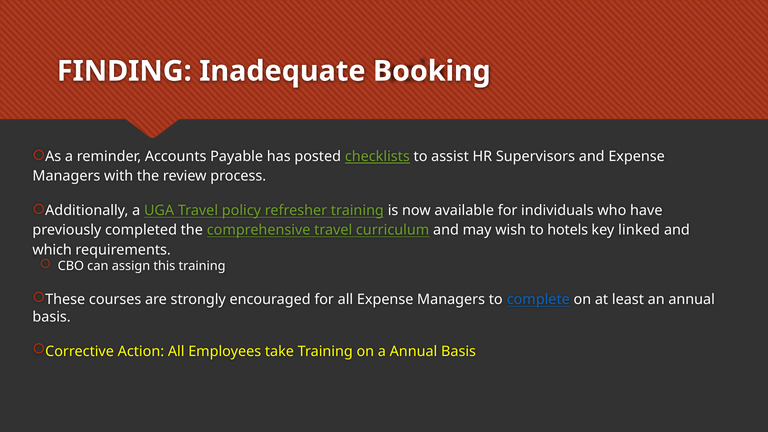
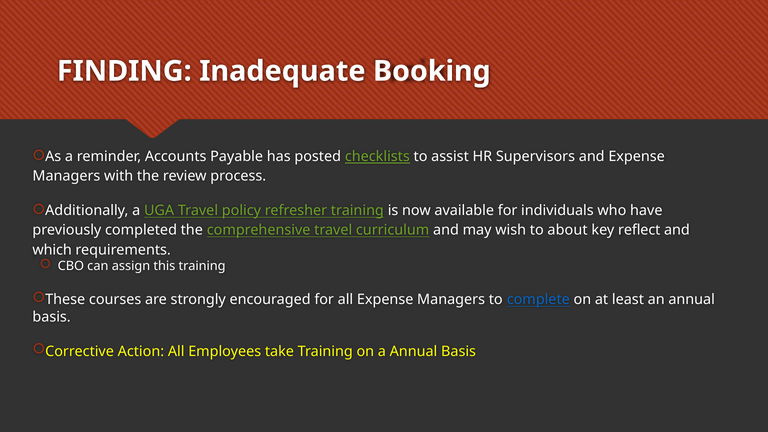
hotels: hotels -> about (568, 230)
linked: linked -> reflect (639, 230)
